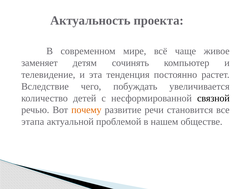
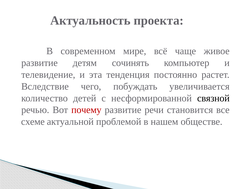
заменяет: заменяет -> развитие (39, 63)
почему colour: orange -> red (86, 110)
этапа: этапа -> схеме (33, 121)
